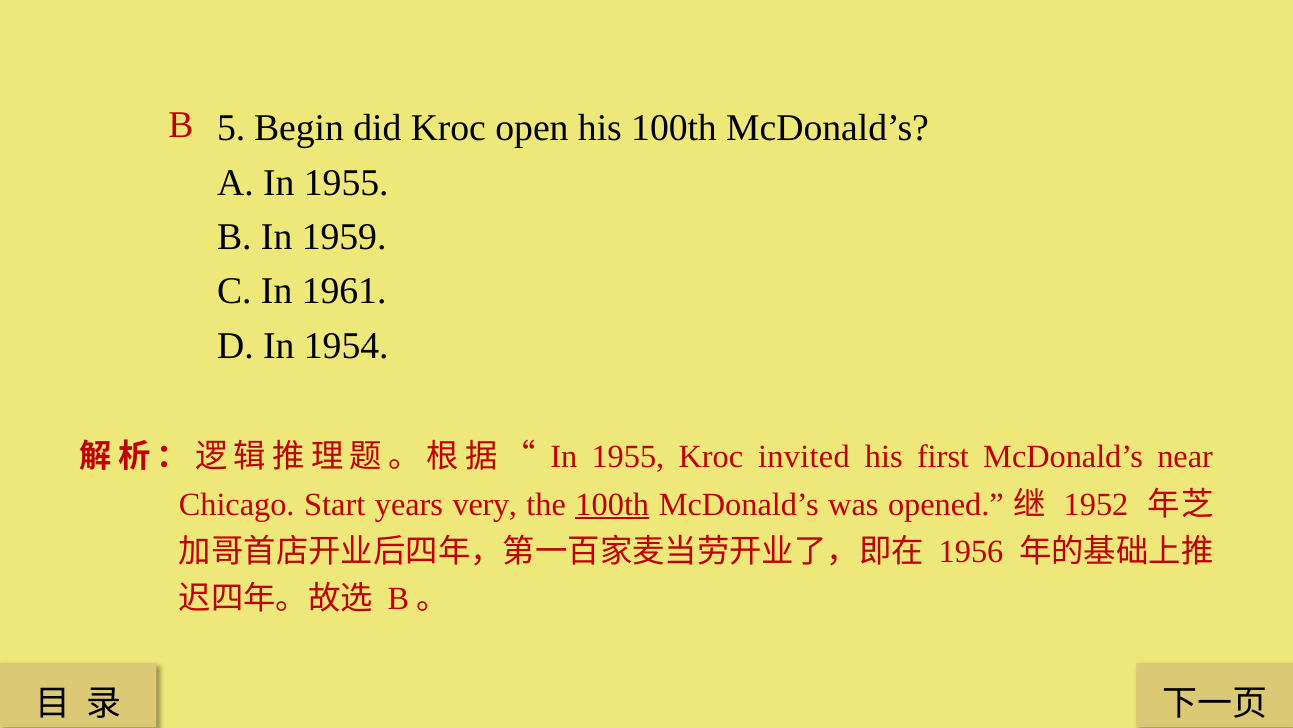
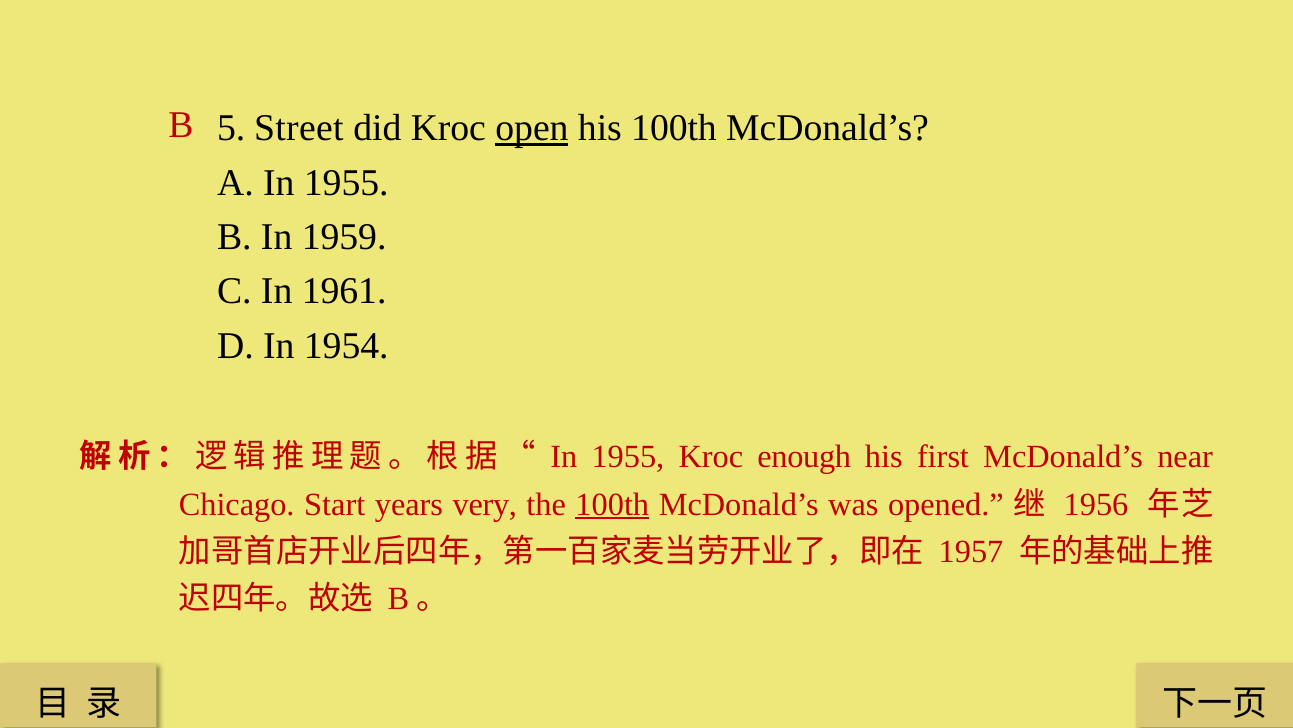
Begin: Begin -> Street (299, 128)
open underline: none -> present (532, 128)
invited: invited -> enough (804, 457)
1952: 1952 -> 1956 (1096, 504)
1956: 1956 -> 1957 (971, 551)
